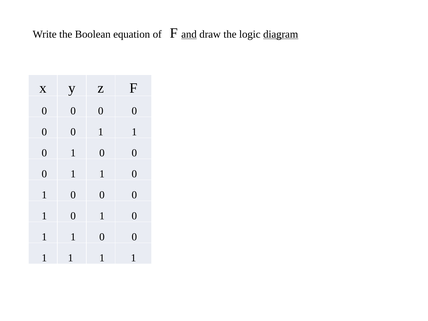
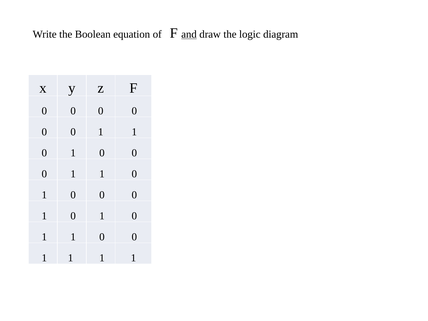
diagram underline: present -> none (281, 34)
